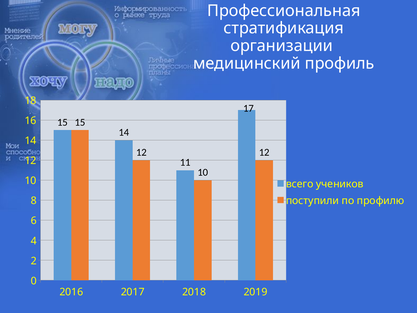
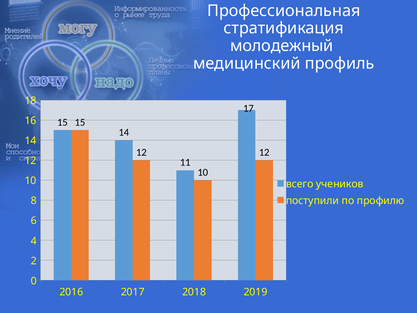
организации: организации -> молодежный (282, 46)
